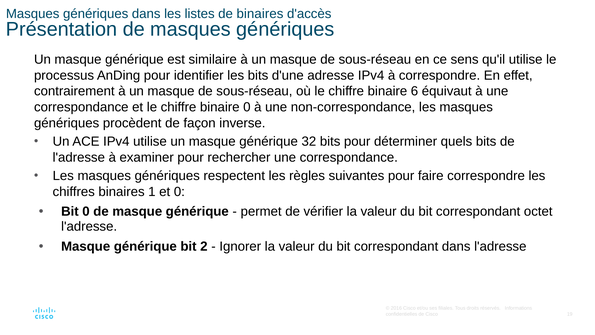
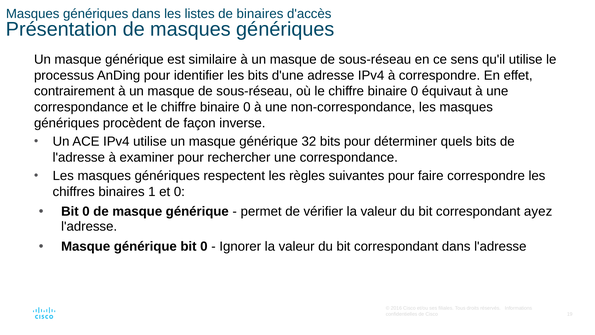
6: 6 -> 0 (414, 91)
octet: octet -> ayez (538, 211)
générique bit 2: 2 -> 0 (204, 246)
